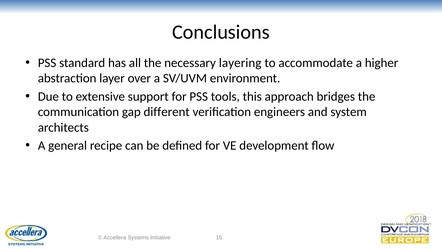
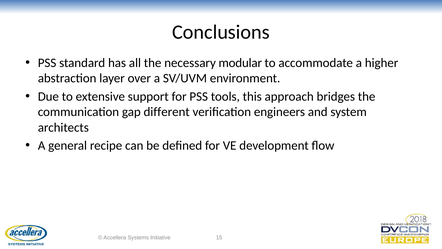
layering: layering -> modular (240, 63)
